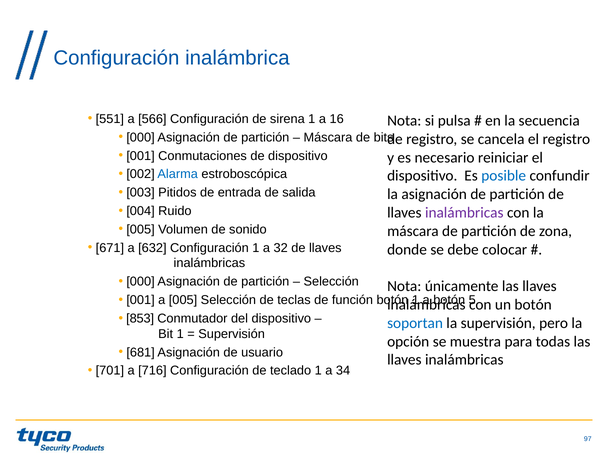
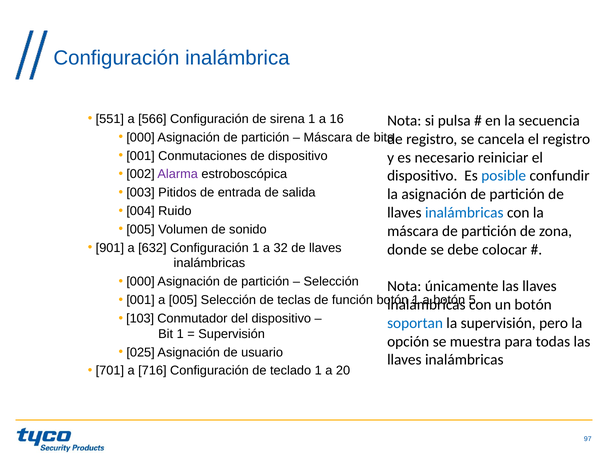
Alarma colour: blue -> purple (178, 174)
inalámbricas colour: purple -> blue (464, 213)
671: 671 -> 901 (110, 248)
853: 853 -> 103 (140, 318)
681: 681 -> 025 (141, 352)
34: 34 -> 20 (343, 371)
